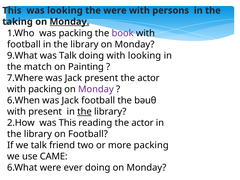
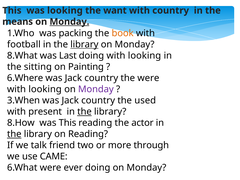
the were: were -> want (115, 10)
with persons: persons -> country (171, 10)
taking: taking -> means (18, 22)
book colour: purple -> orange (123, 33)
library underline: none -> present (84, 44)
9.What: 9.What -> 8.What (22, 56)
was Talk: Talk -> Last (68, 56)
match: match -> sitting (38, 67)
7.Where: 7.Where -> 6.Where (25, 78)
present: present -> country (101, 78)
actor: actor -> were (148, 78)
packing: packing -> looking (45, 89)
6.When: 6.When -> 3.When (23, 100)
football: football -> country (98, 100)
bəuθ: bəuθ -> used (145, 100)
2.How: 2.How -> 8.How (21, 123)
the underline: none -> present (14, 134)
on Football: Football -> Reading (88, 134)
more packing: packing -> through (151, 145)
